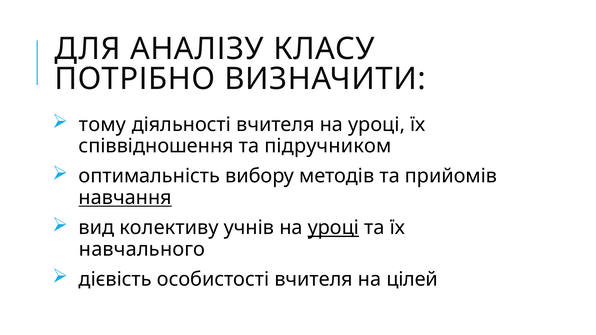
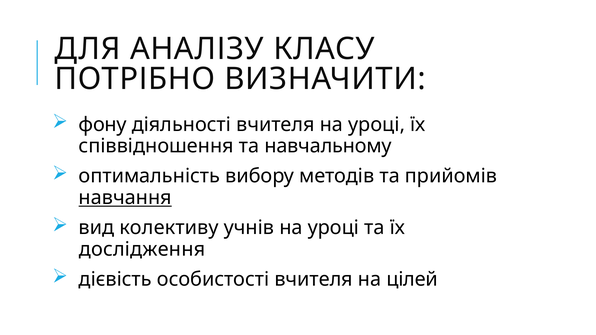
тому: тому -> фону (103, 125)
підручником: підручником -> навчальному (328, 146)
уроці underline: present -> none (333, 228)
навчального: навчального -> дослідження (142, 249)
